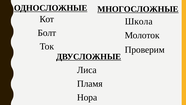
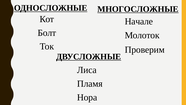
Школа: Школа -> Начале (139, 21)
